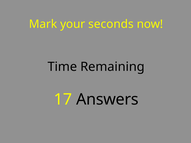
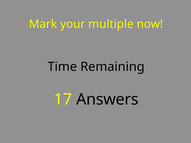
seconds: seconds -> multiple (111, 24)
